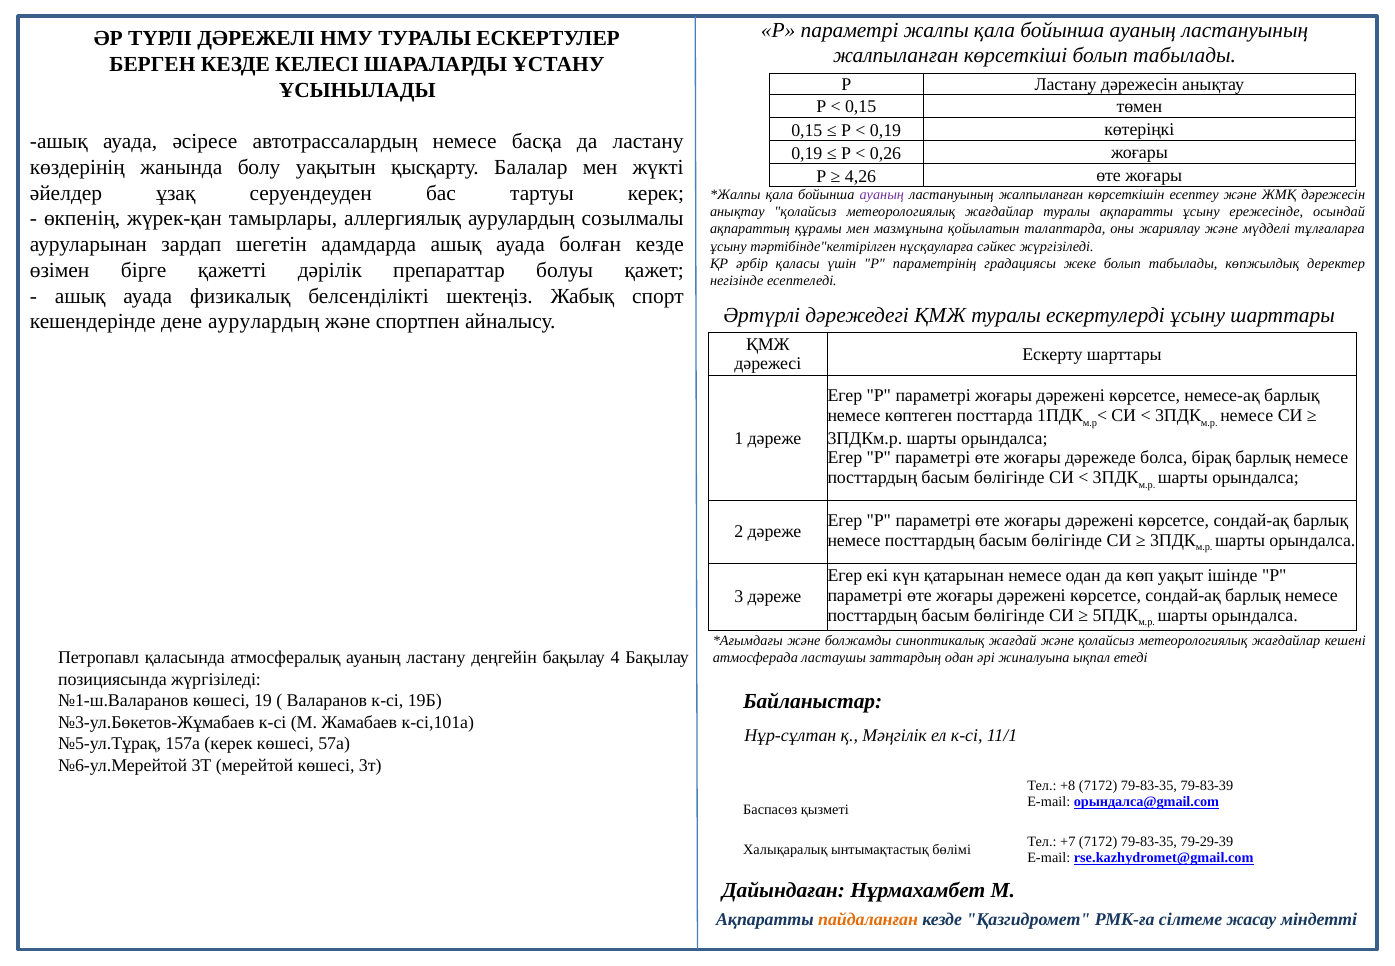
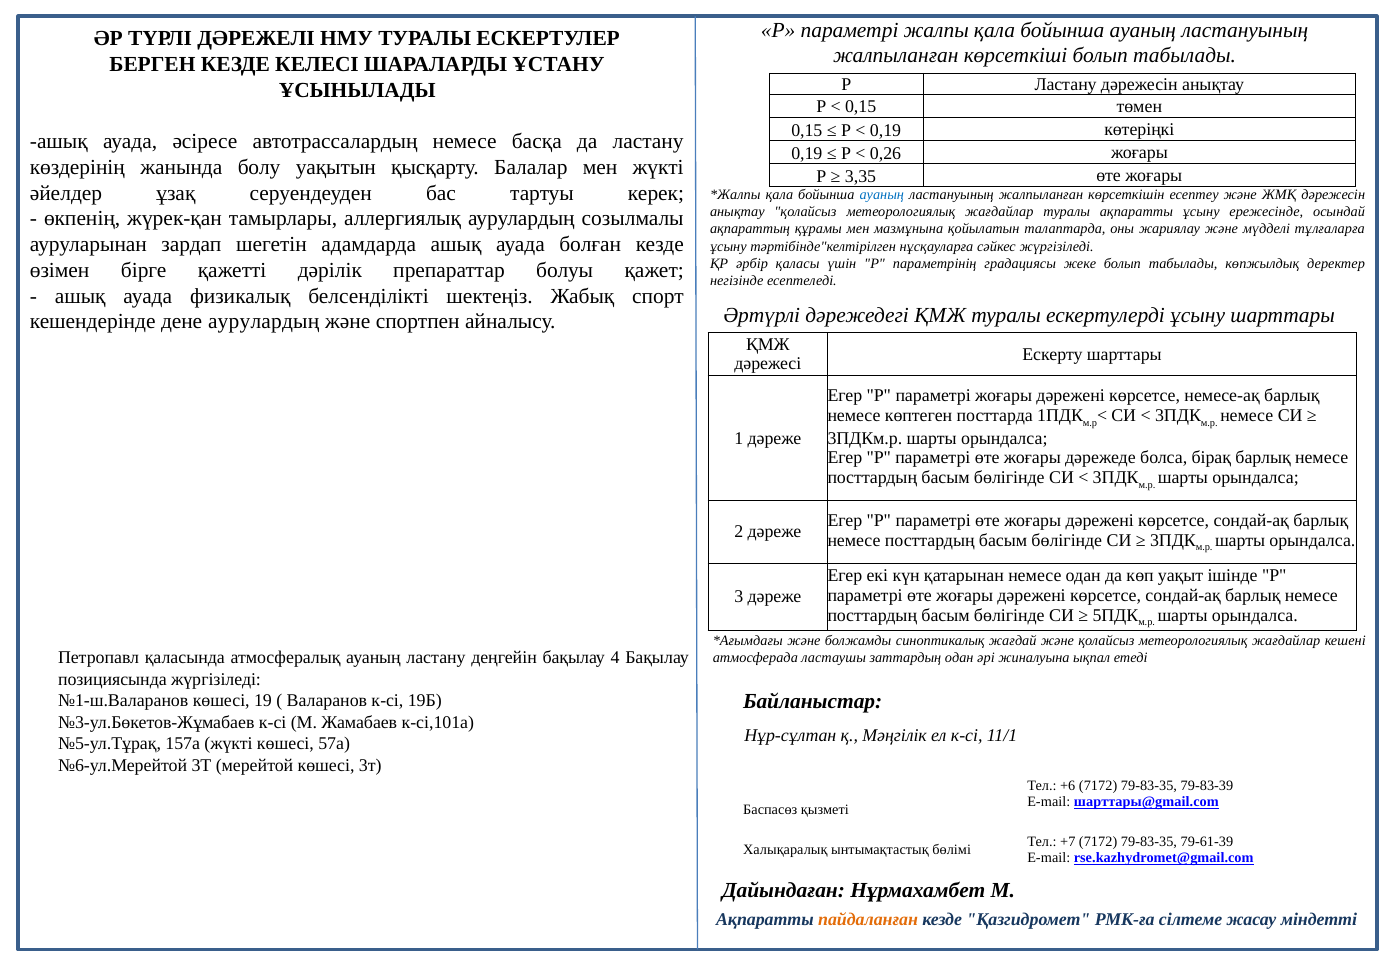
4,26: 4,26 -> 3,35 (861, 176)
ауаның colour: purple -> blue (882, 195)
157а керек: керек -> жүкті (229, 743)
+8: +8 -> +6 (1068, 786)
орындалса@gmail.com: орындалса@gmail.com -> шарттары@gmail.com (1146, 802)
79-29-39: 79-29-39 -> 79-61-39 (1207, 841)
